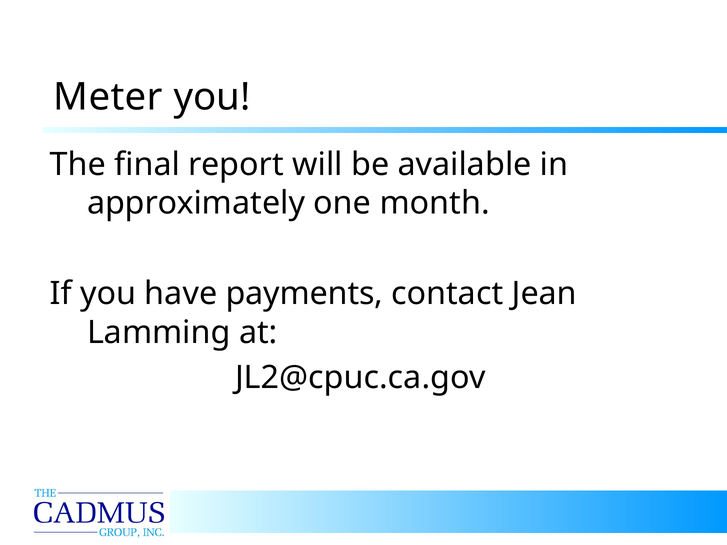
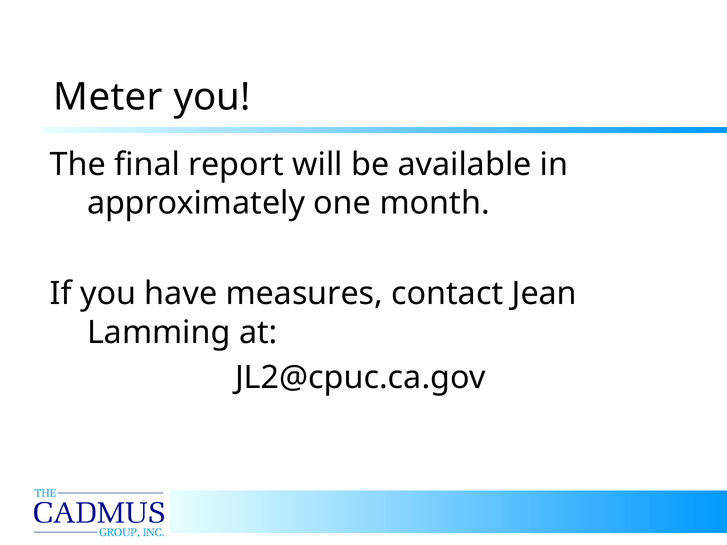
payments: payments -> measures (304, 294)
